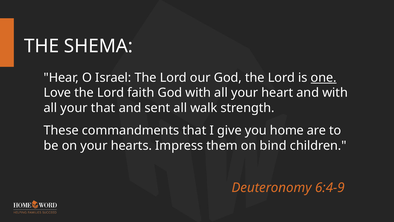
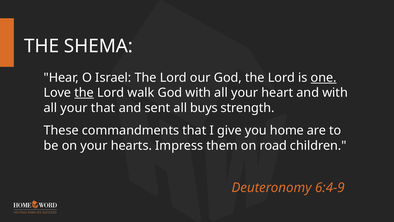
the underline: none -> present (84, 93)
faith: faith -> walk (141, 93)
walk: walk -> buys (204, 108)
bind: bind -> road (273, 145)
